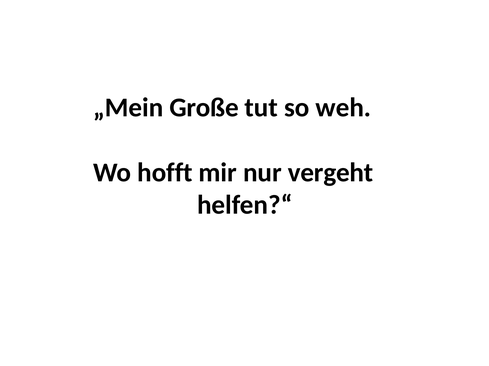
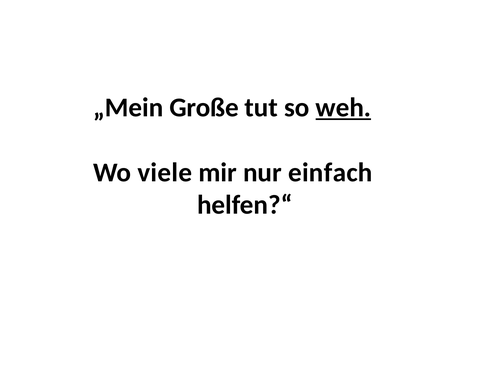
weh underline: none -> present (343, 108)
hofft: hofft -> viele (165, 173)
vergeht: vergeht -> einfach (330, 173)
